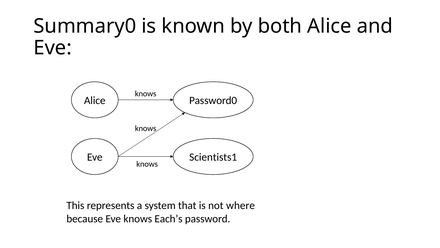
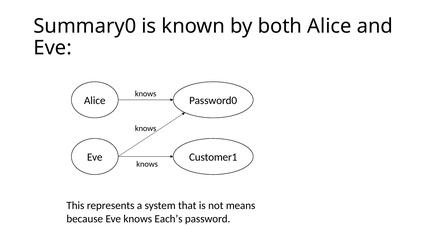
Scientists1: Scientists1 -> Customer1 (213, 157)
where: where -> means (241, 205)
